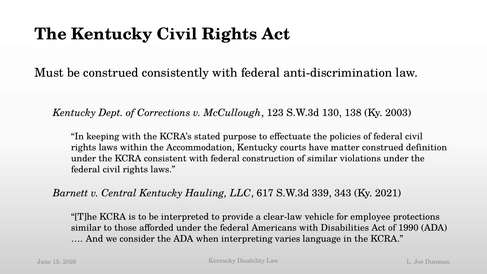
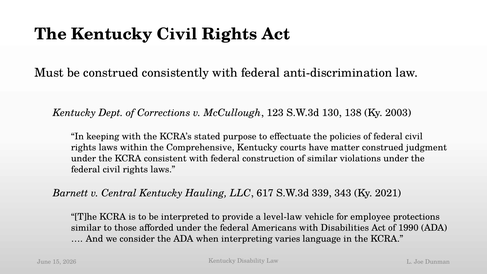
Accommodation: Accommodation -> Comprehensive (200, 147)
definition: definition -> judgment (426, 147)
clear-law: clear-law -> level-law (283, 217)
